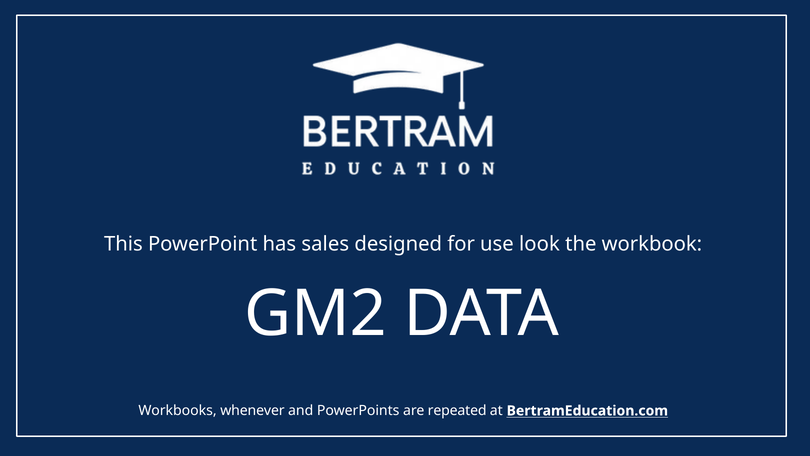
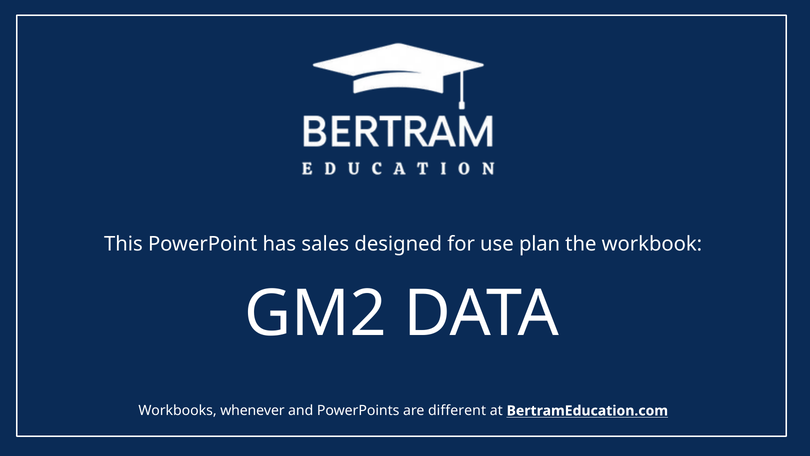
look: look -> plan (540, 244)
repeated: repeated -> different (457, 410)
